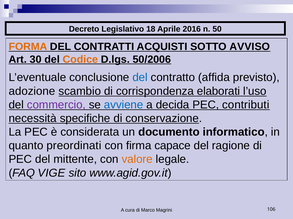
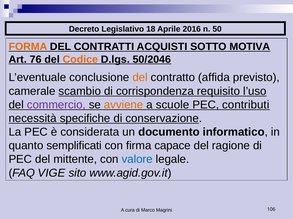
AVVISO: AVVISO -> MOTIVA (250, 47)
30: 30 -> 76 (36, 60)
50/2006: 50/2006 -> 50/2046 (152, 60)
del colour: blue -> orange (140, 78)
adozione: adozione -> camerale (32, 91)
elaborati: elaborati -> requisito (218, 91)
avviene colour: blue -> orange (124, 105)
decida: decida -> scuole (173, 105)
preordinati: preordinati -> semplificati (74, 146)
valore colour: orange -> blue (137, 160)
